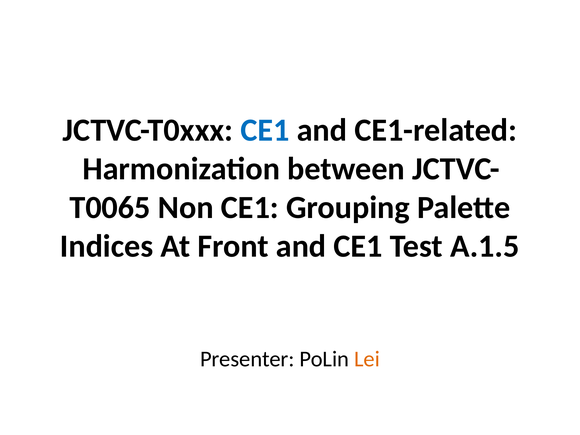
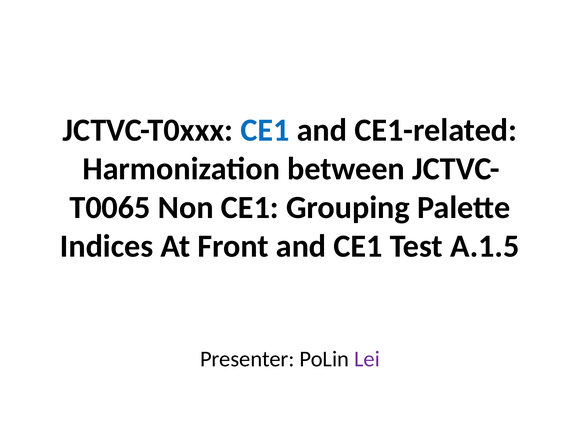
Lei colour: orange -> purple (367, 359)
